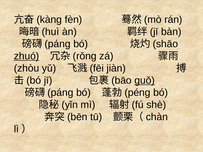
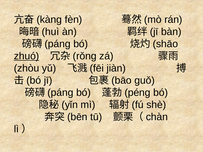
guǒ underline: present -> none (145, 81)
